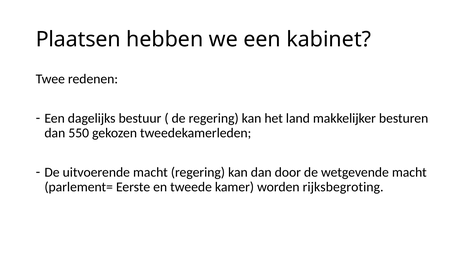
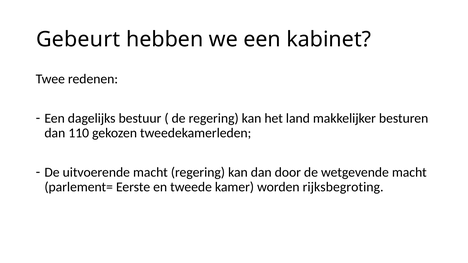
Plaatsen: Plaatsen -> Gebeurt (78, 39)
550: 550 -> 110 (79, 133)
